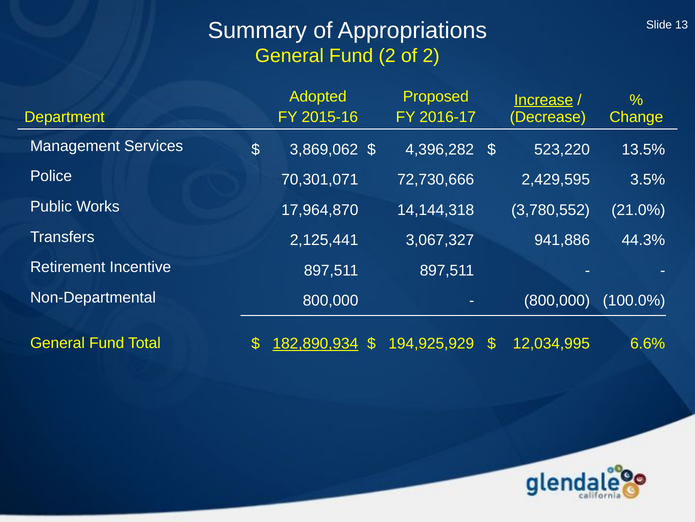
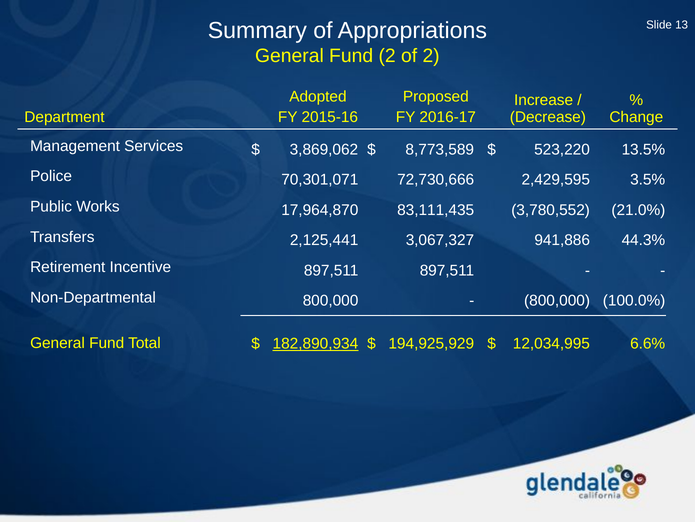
Increase underline: present -> none (544, 100)
4,396,282: 4,396,282 -> 8,773,589 (440, 149)
14,144,318: 14,144,318 -> 83,111,435 (436, 210)
